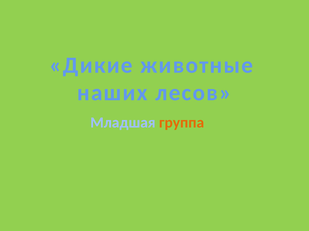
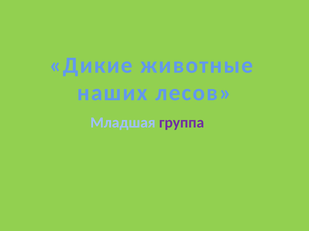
группа colour: orange -> purple (182, 123)
